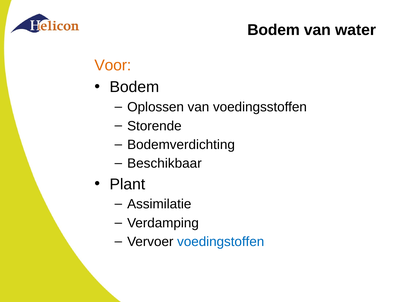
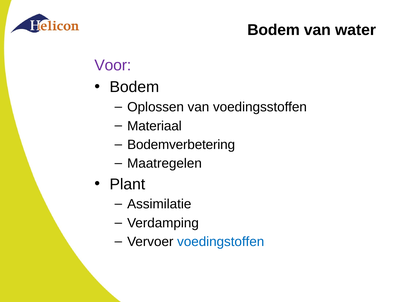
Voor colour: orange -> purple (113, 65)
Storende: Storende -> Materiaal (154, 126)
Bodemverdichting: Bodemverdichting -> Bodemverbetering (181, 145)
Beschikbaar: Beschikbaar -> Maatregelen (165, 164)
